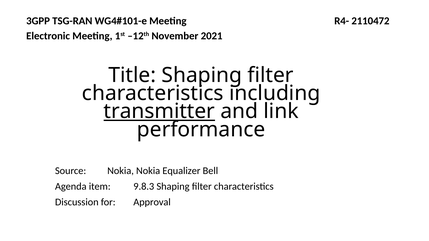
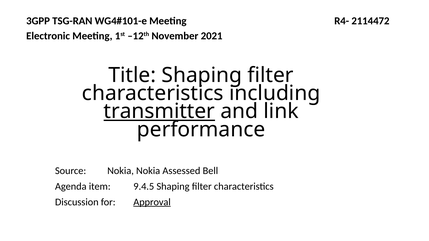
2110472: 2110472 -> 2114472 (370, 21)
Equalizer: Equalizer -> Assessed (181, 171)
9.8.3: 9.8.3 -> 9.4.5 (144, 187)
Approval underline: none -> present (152, 202)
